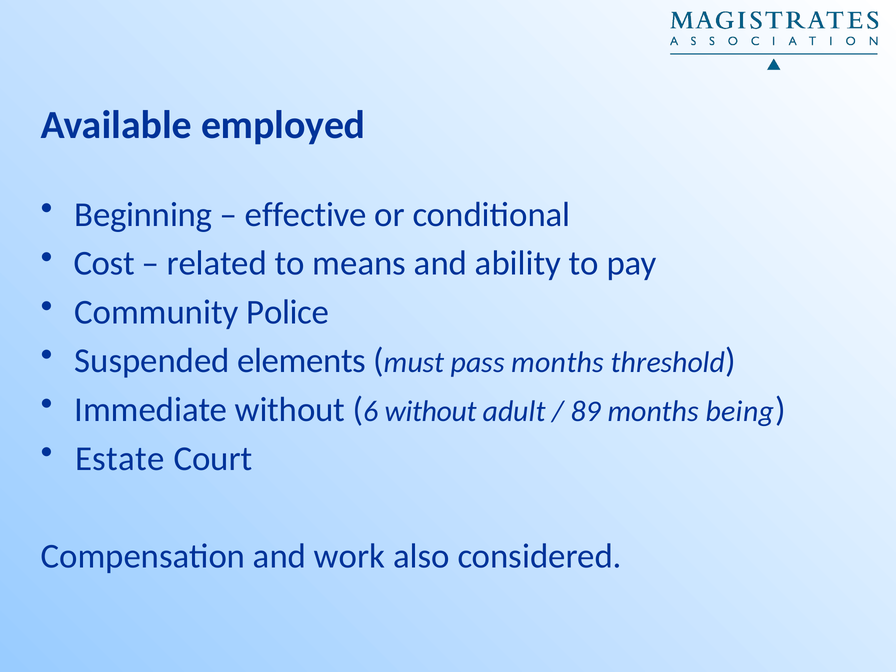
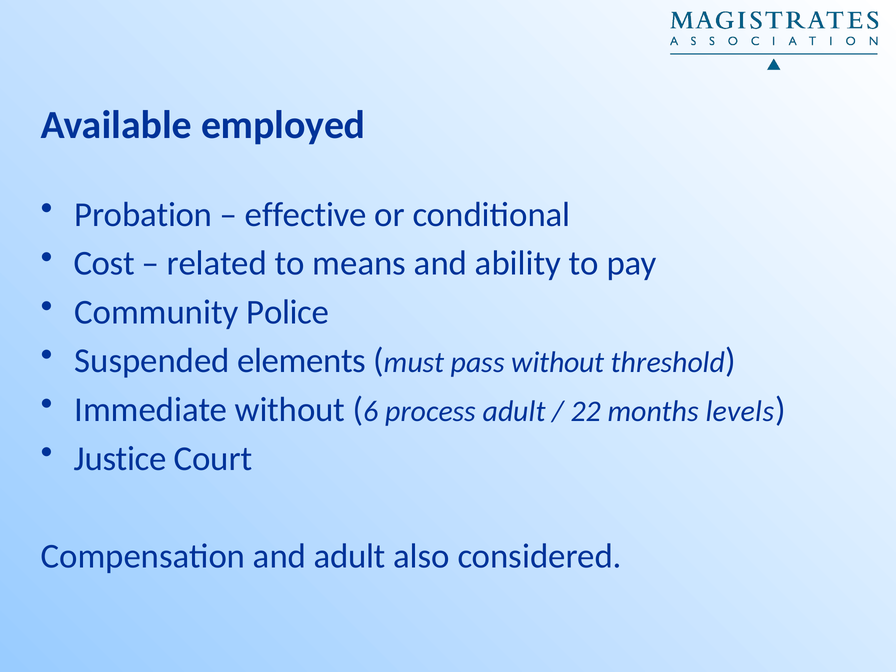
Beginning: Beginning -> Probation (143, 215)
pass months: months -> without (558, 363)
6 without: without -> process (431, 411)
89: 89 -> 22 (586, 411)
being: being -> levels (740, 411)
Estate: Estate -> Justice (120, 459)
and work: work -> adult (350, 556)
